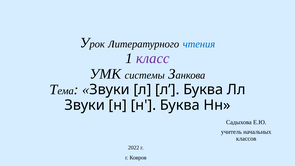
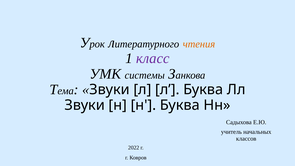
чтения colour: blue -> orange (199, 44)
